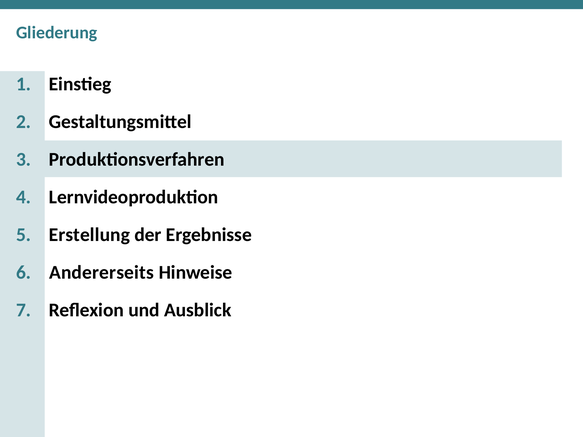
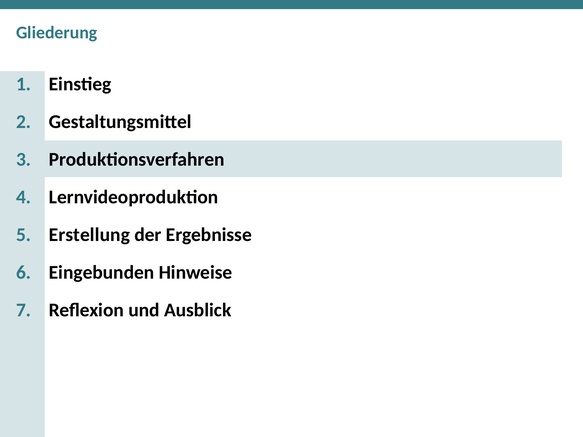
Andererseits: Andererseits -> Eingebunden (102, 273)
